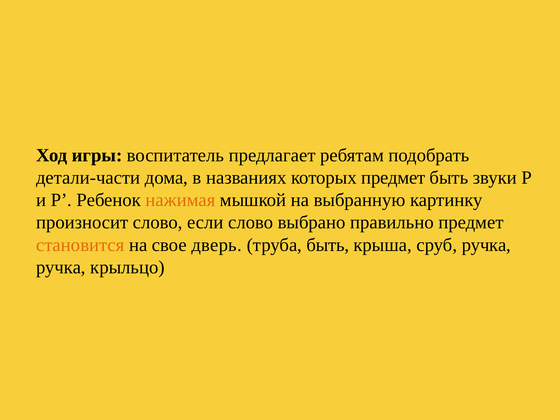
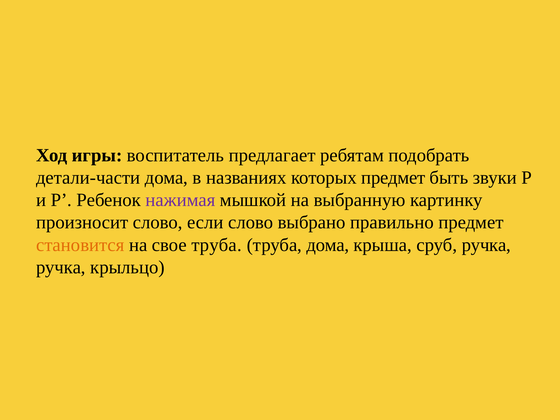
нажимая colour: orange -> purple (180, 200)
свое дверь: дверь -> труба (217, 245)
труба быть: быть -> дома (328, 245)
